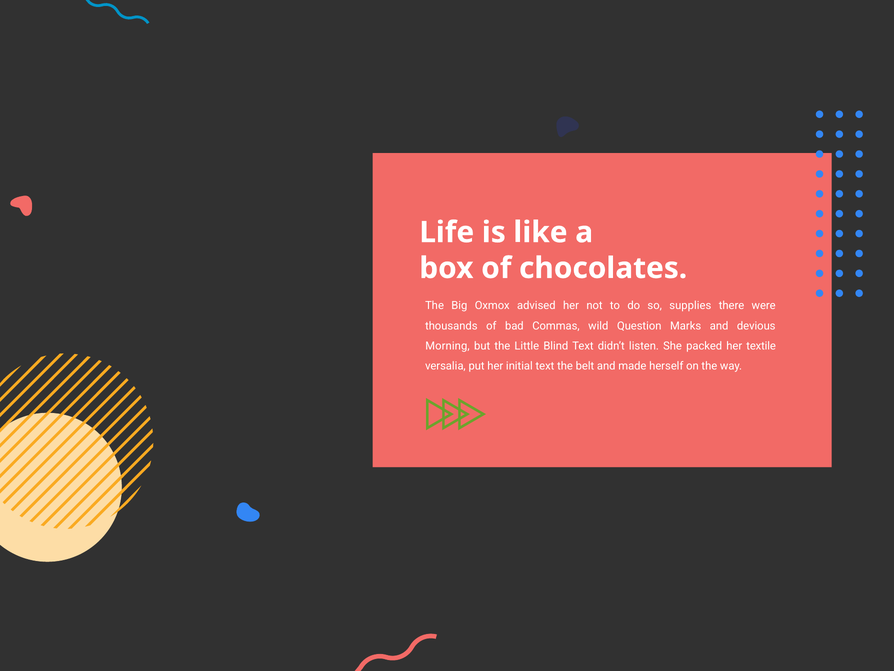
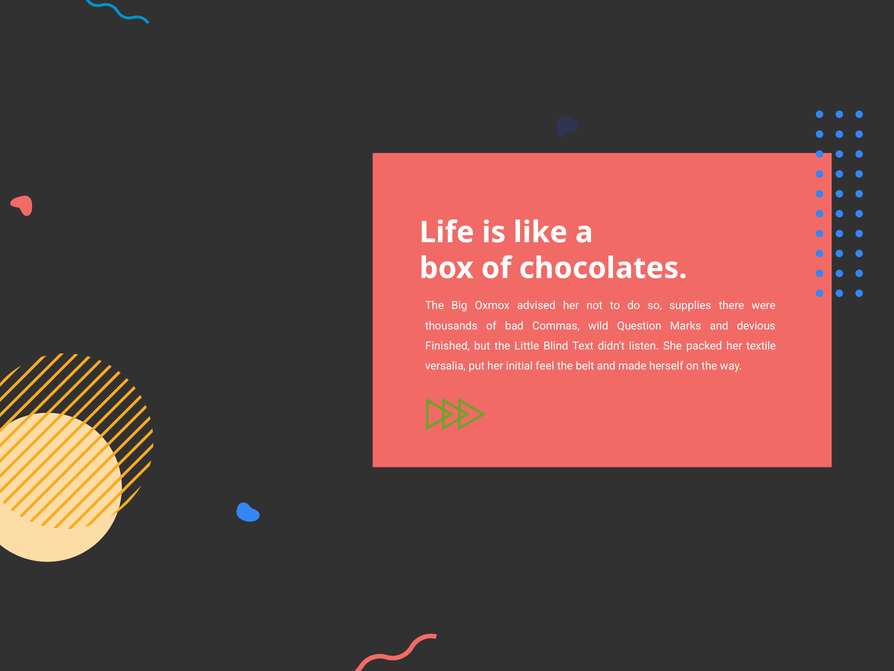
Morning: Morning -> Finished (447, 346)
initial text: text -> feel (545, 366)
